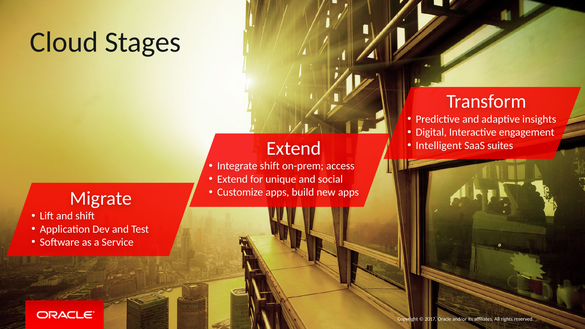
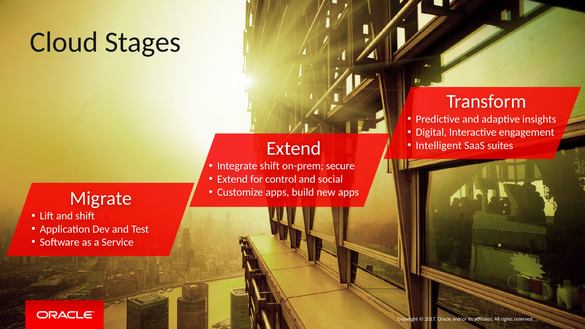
access: access -> secure (340, 166)
unique: unique -> control (281, 179)
